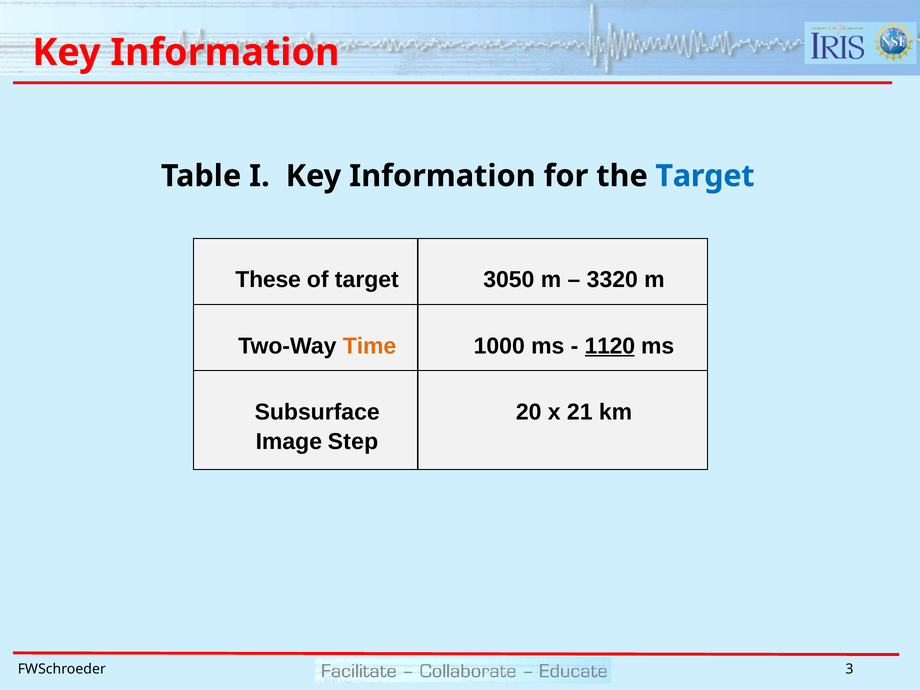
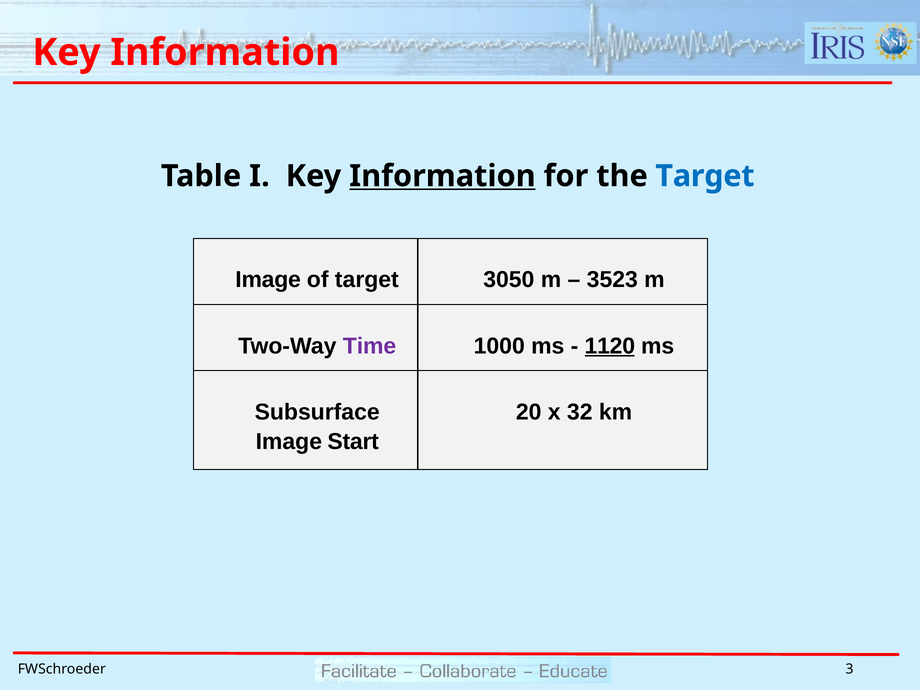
Information underline: none -> present (442, 176)
These: These -> Image (268, 280)
3320: 3320 -> 3523 (612, 280)
Time colour: orange -> purple (370, 346)
21: 21 -> 32 (580, 412)
Step: Step -> Start (353, 442)
